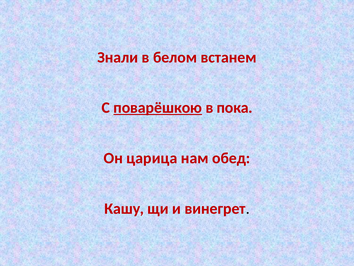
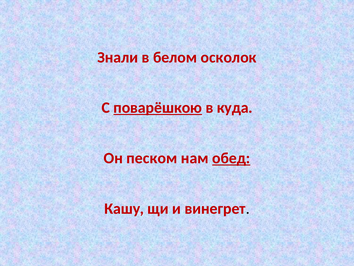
встанем: встанем -> осколок (229, 57)
пока: пока -> куда (235, 108)
царица: царица -> песком (152, 158)
обед underline: none -> present (231, 158)
